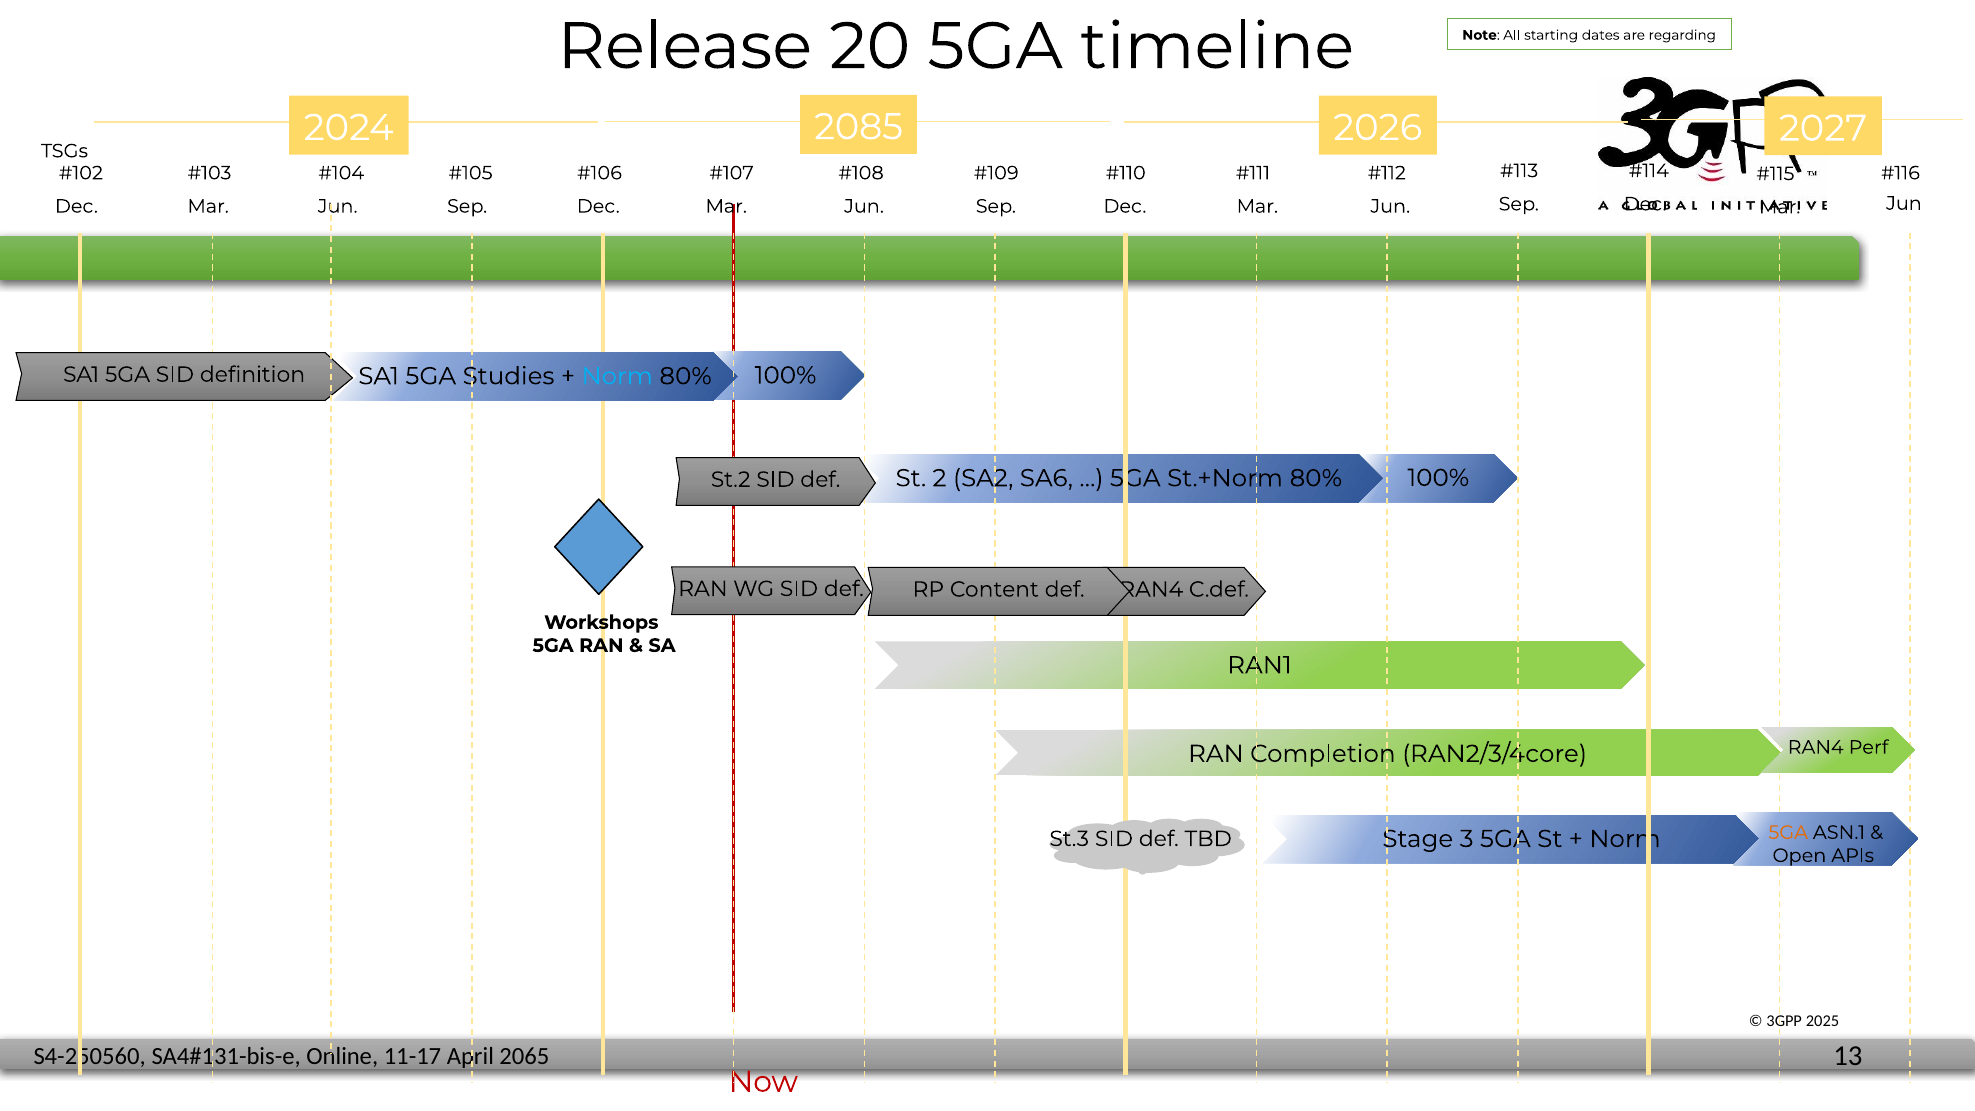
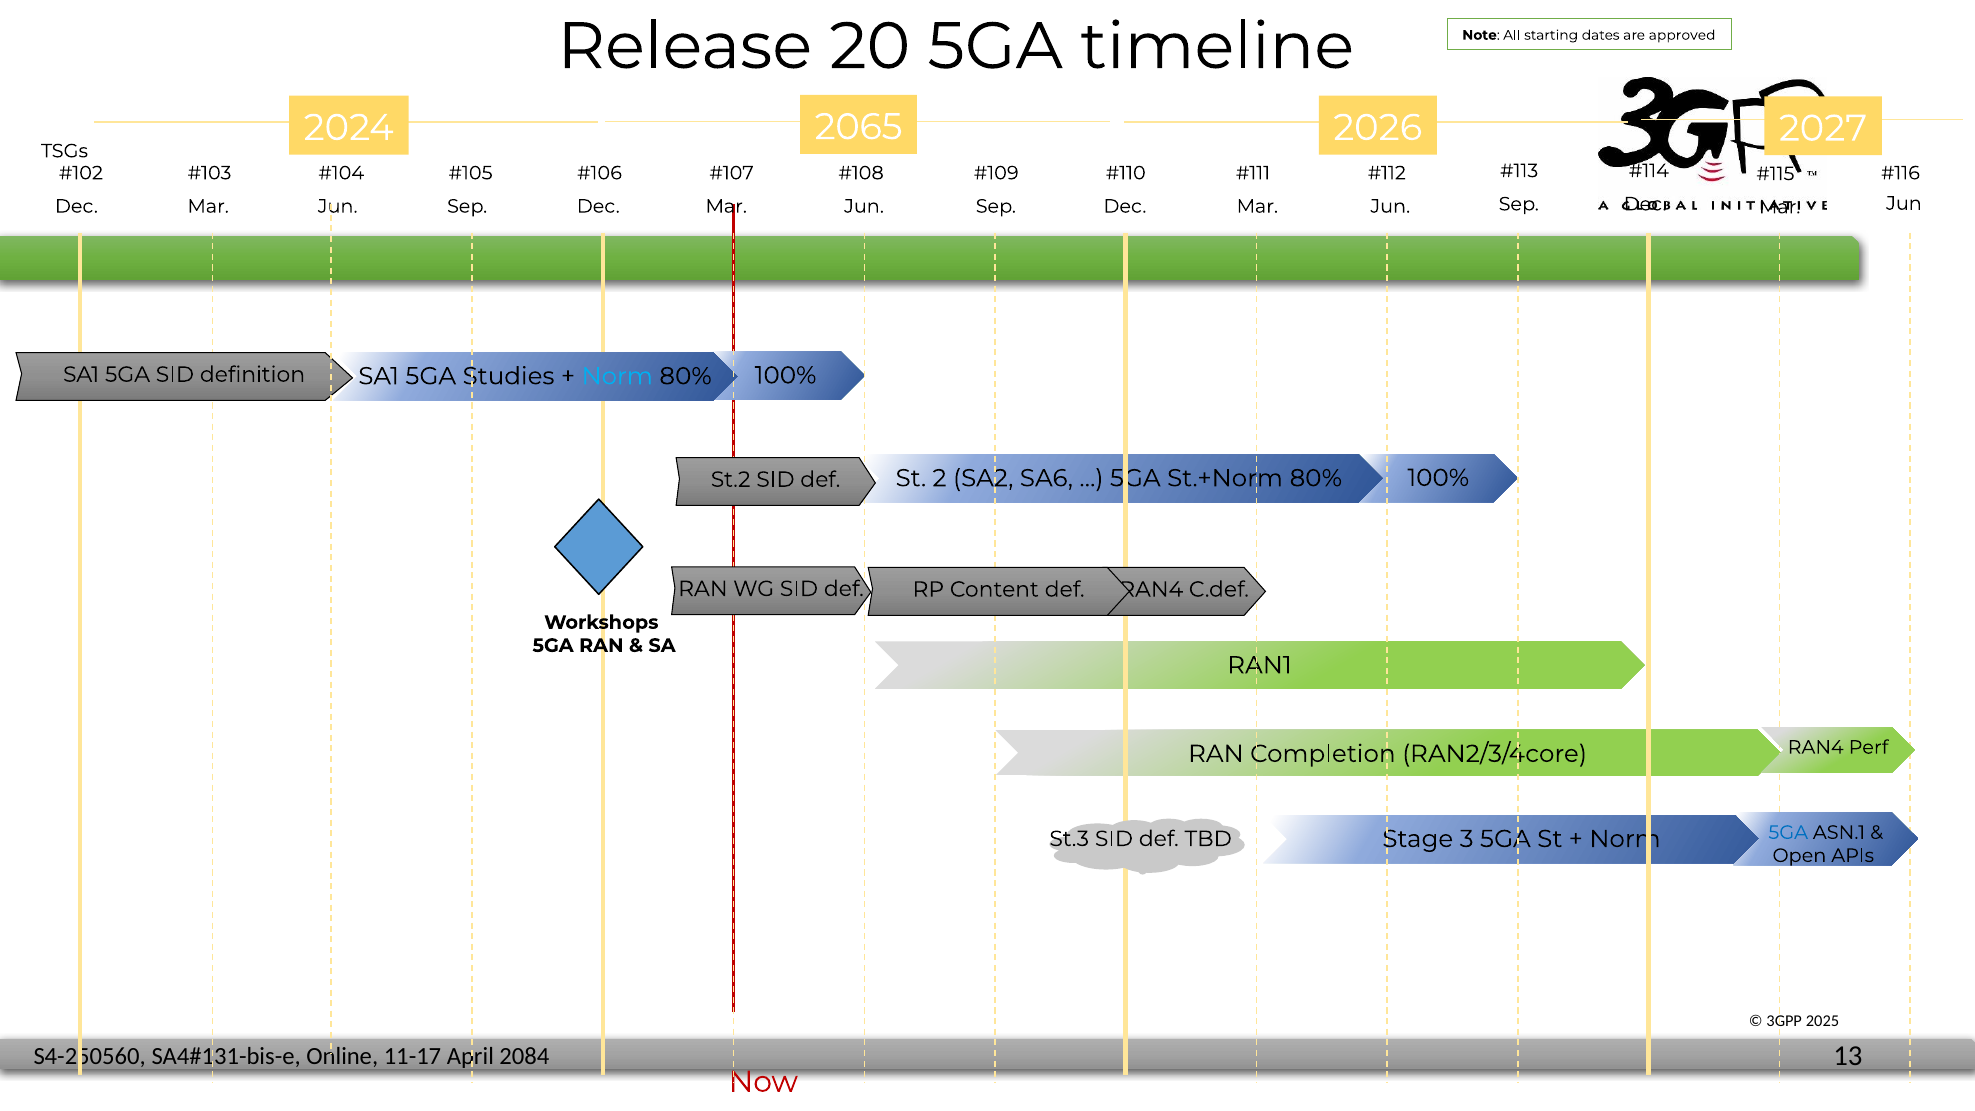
regarding: regarding -> approved (1682, 35)
2085: 2085 -> 2065 (859, 127)
5GA colour: orange -> blue (1788, 832)
2065: 2065 -> 2084 (524, 1056)
